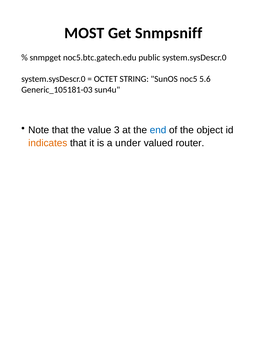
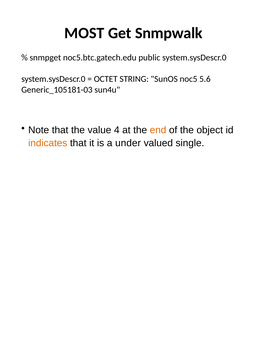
Snmpsniff: Snmpsniff -> Snmpwalk (169, 33)
3: 3 -> 4 (117, 130)
end colour: blue -> orange (158, 130)
router: router -> single (190, 143)
